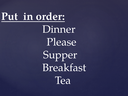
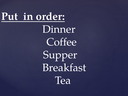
Please: Please -> Coffee (62, 42)
